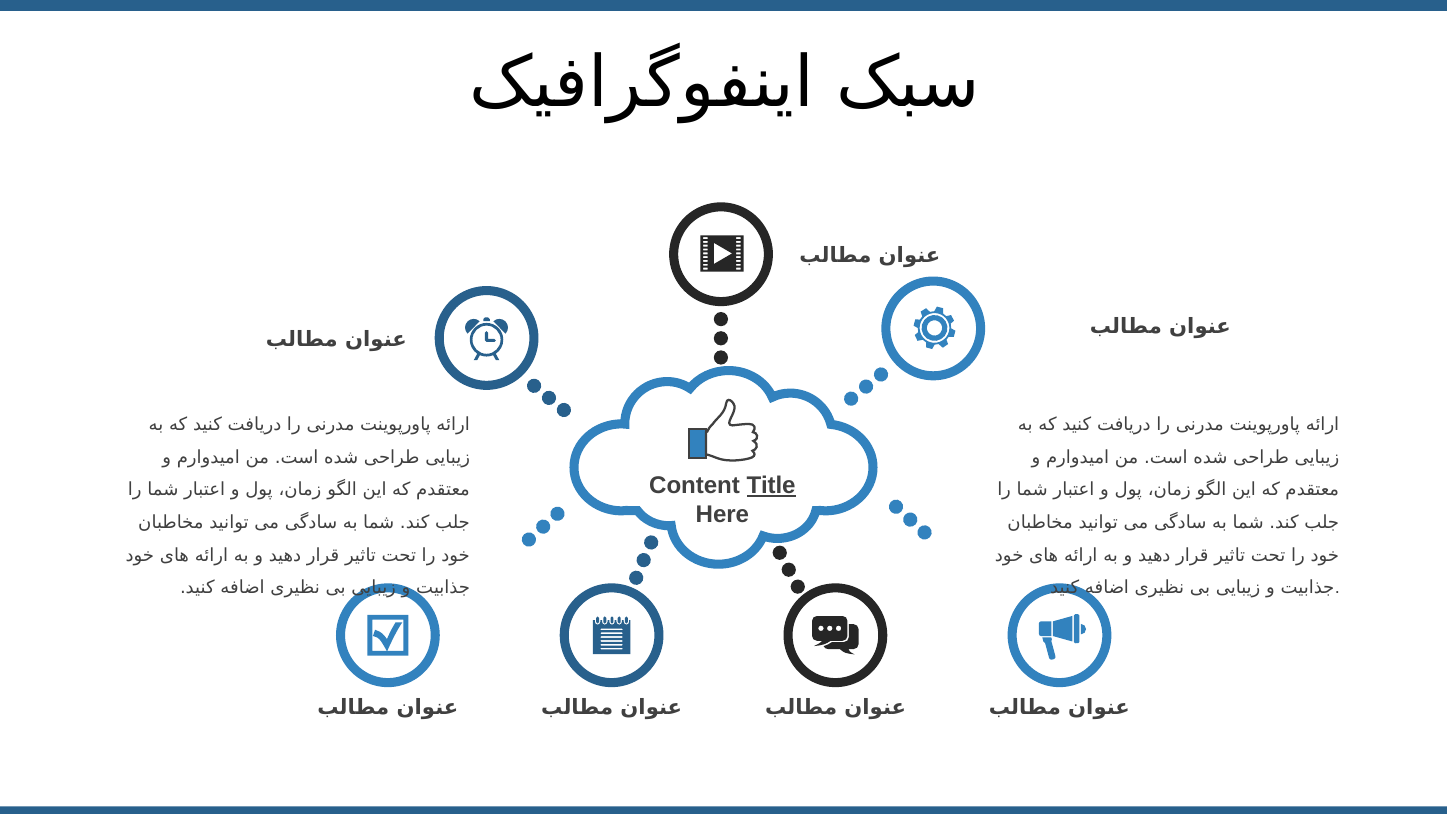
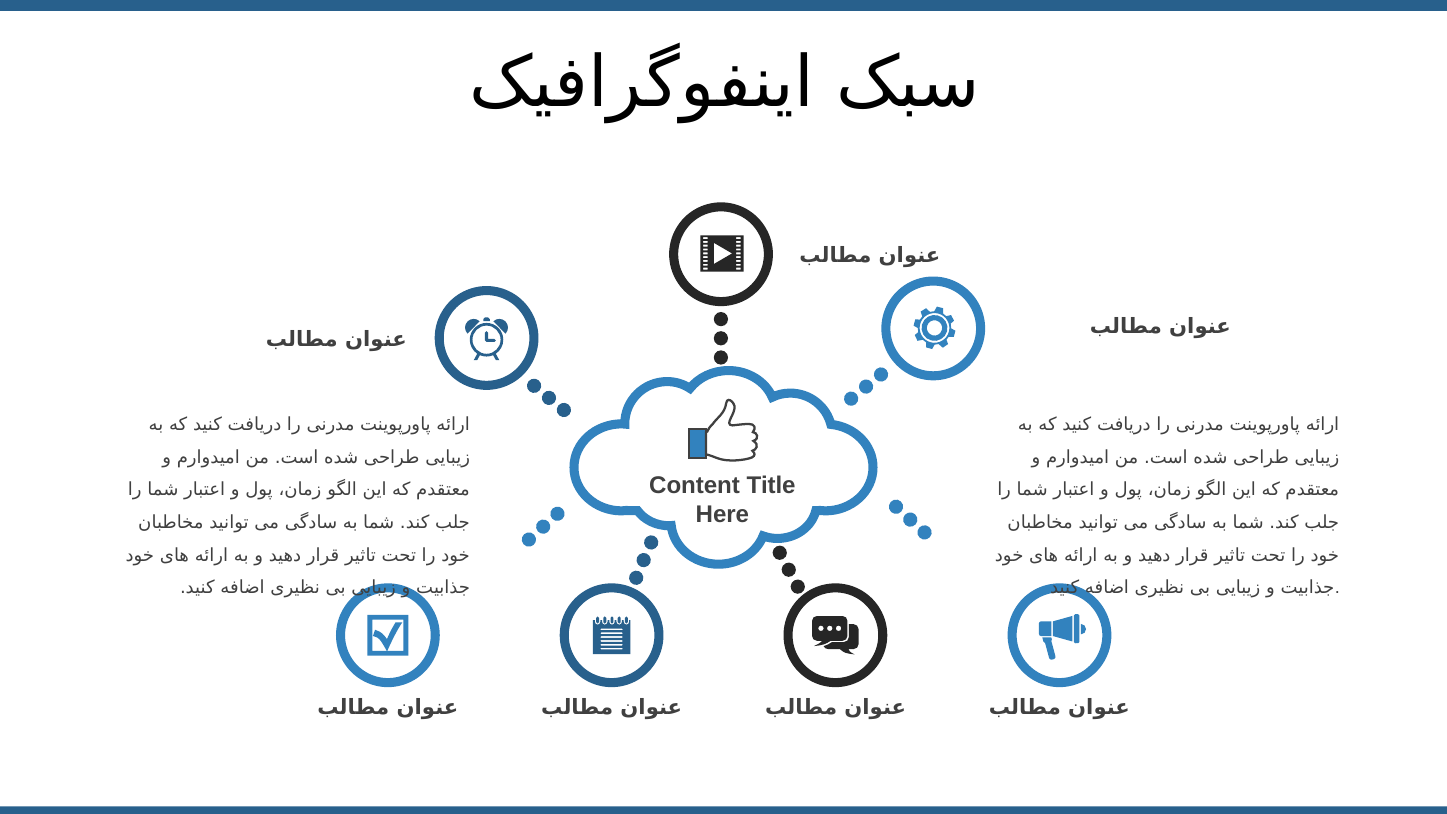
Title underline: present -> none (771, 486)
